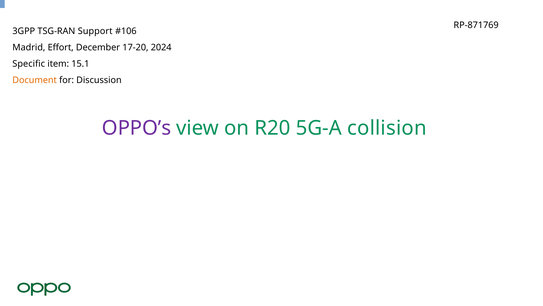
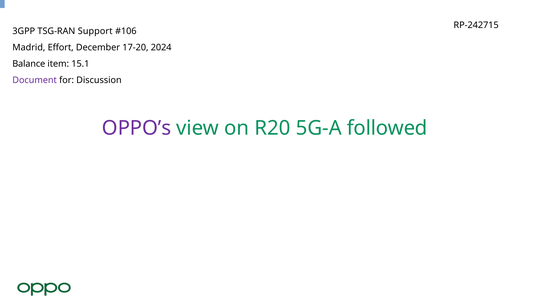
RP-871769: RP-871769 -> RP-242715 (476, 25)
Specific: Specific -> Balance (29, 64)
Document colour: orange -> purple (35, 80)
collision: collision -> followed (387, 128)
